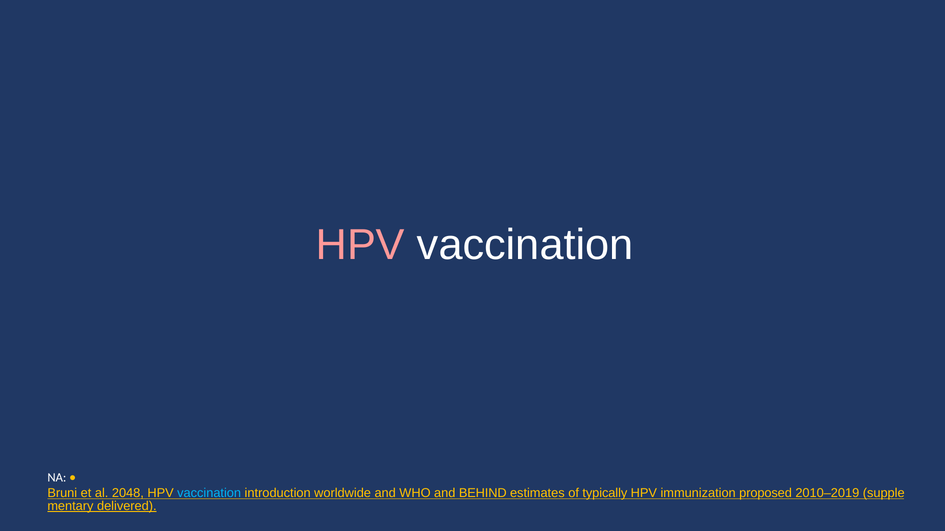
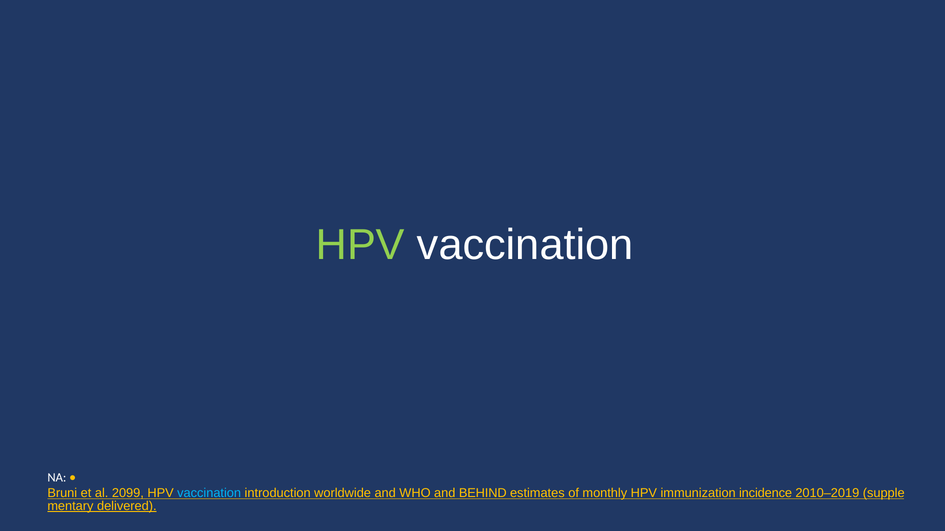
HPV colour: pink -> light green (360, 245)
2048: 2048 -> 2099 (128, 494)
typically: typically -> monthly (605, 494)
proposed: proposed -> incidence (766, 494)
